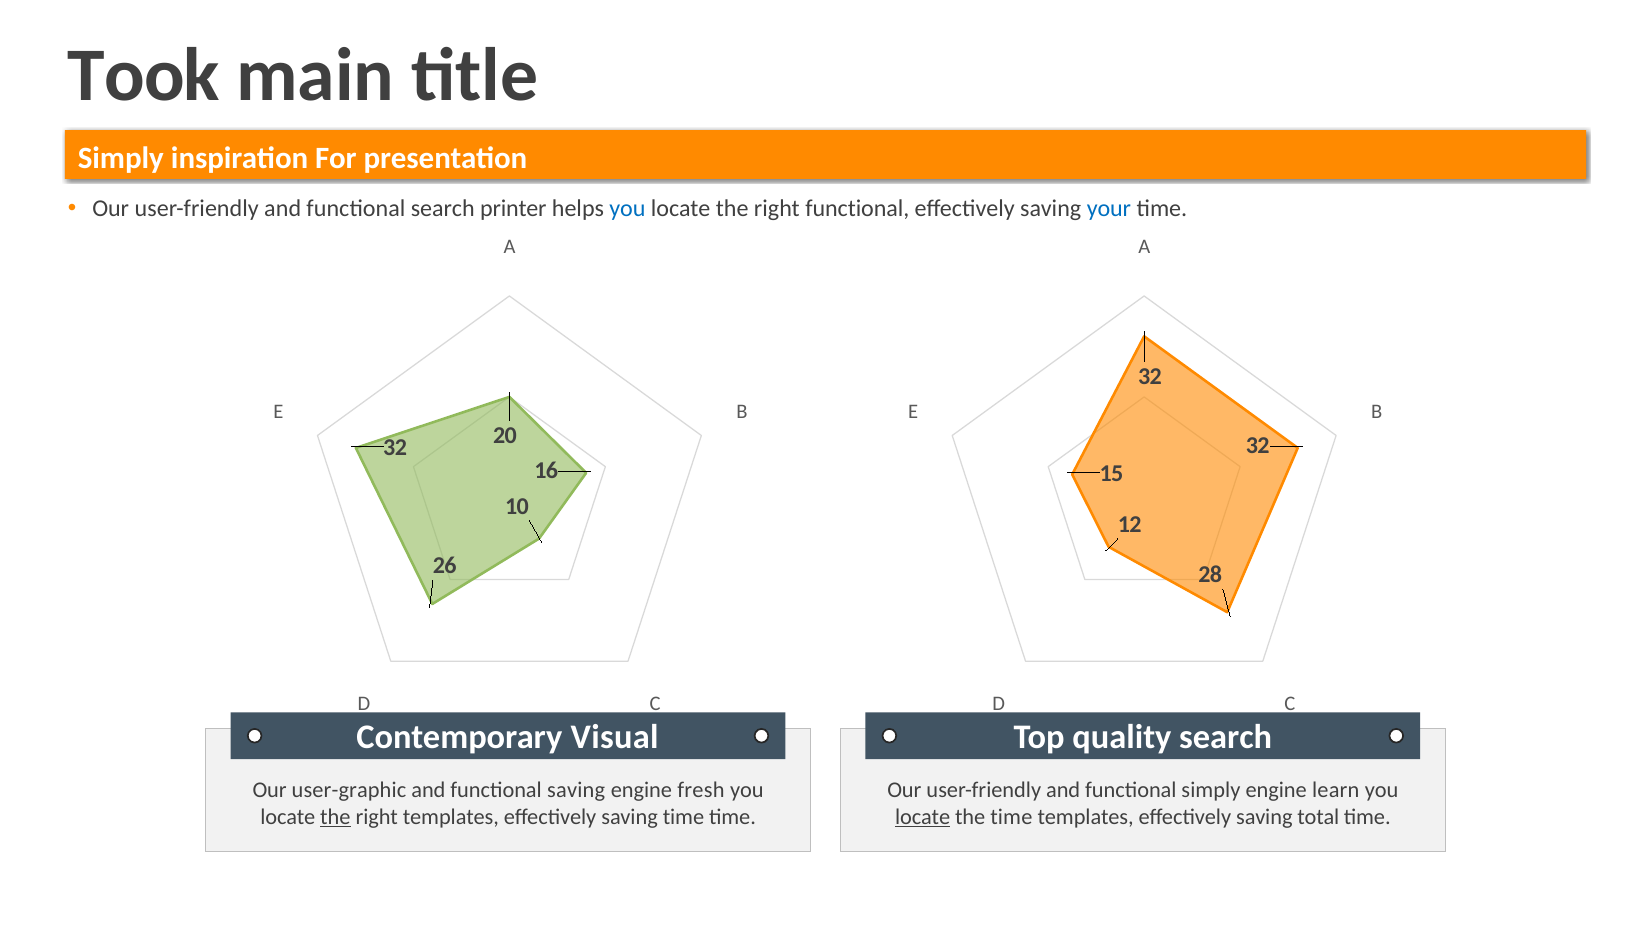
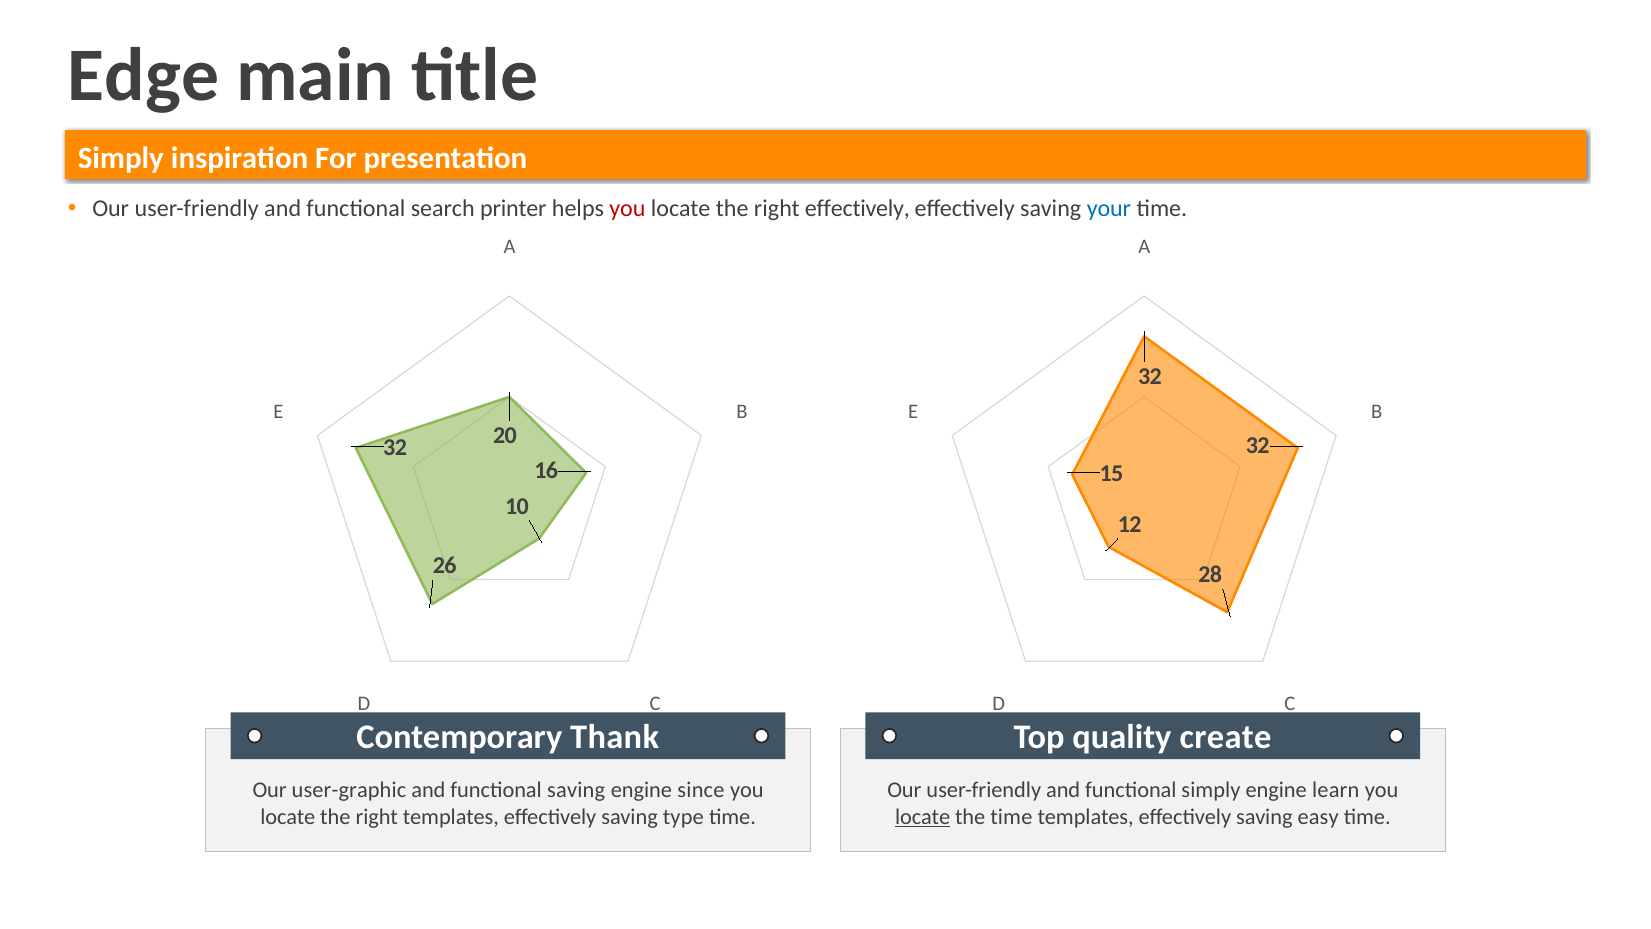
Took: Took -> Edge (143, 76)
you colour: blue -> red (627, 209)
right functional: functional -> effectively (857, 209)
Visual: Visual -> Thank (615, 737)
quality search: search -> create (1226, 737)
fresh: fresh -> since (701, 790)
the underline: present -> none (335, 817)
saving time: time -> type (683, 817)
total: total -> easy (1318, 817)
